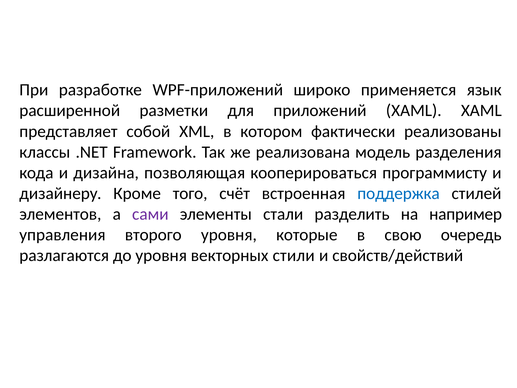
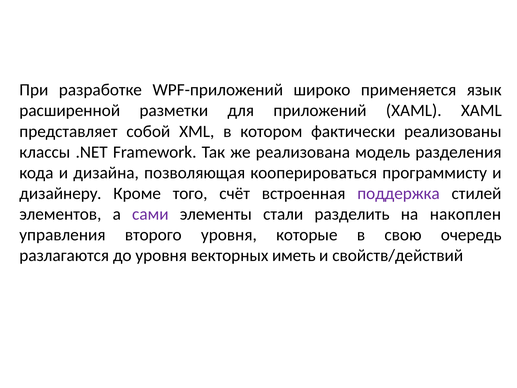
поддержка colour: blue -> purple (399, 193)
например: например -> накоплен (465, 214)
стили: стили -> иметь (294, 255)
